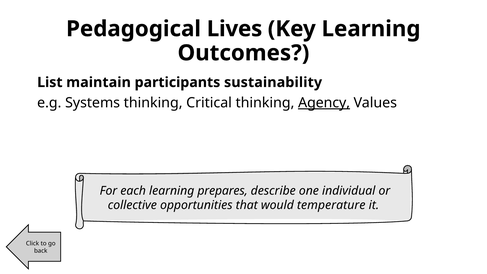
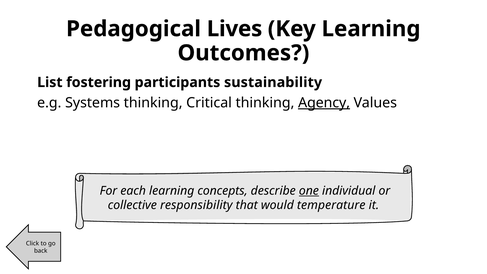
maintain: maintain -> fostering (99, 82)
prepares: prepares -> concepts (223, 191)
one underline: none -> present (309, 191)
opportunities: opportunities -> responsibility (196, 205)
